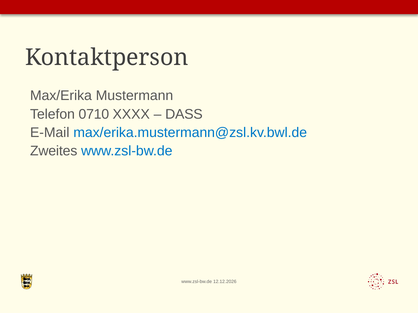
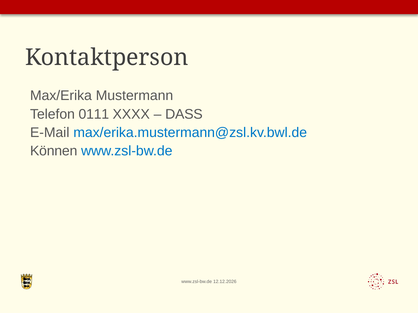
0710: 0710 -> 0111 (94, 114)
Zweites: Zweites -> Können (54, 151)
